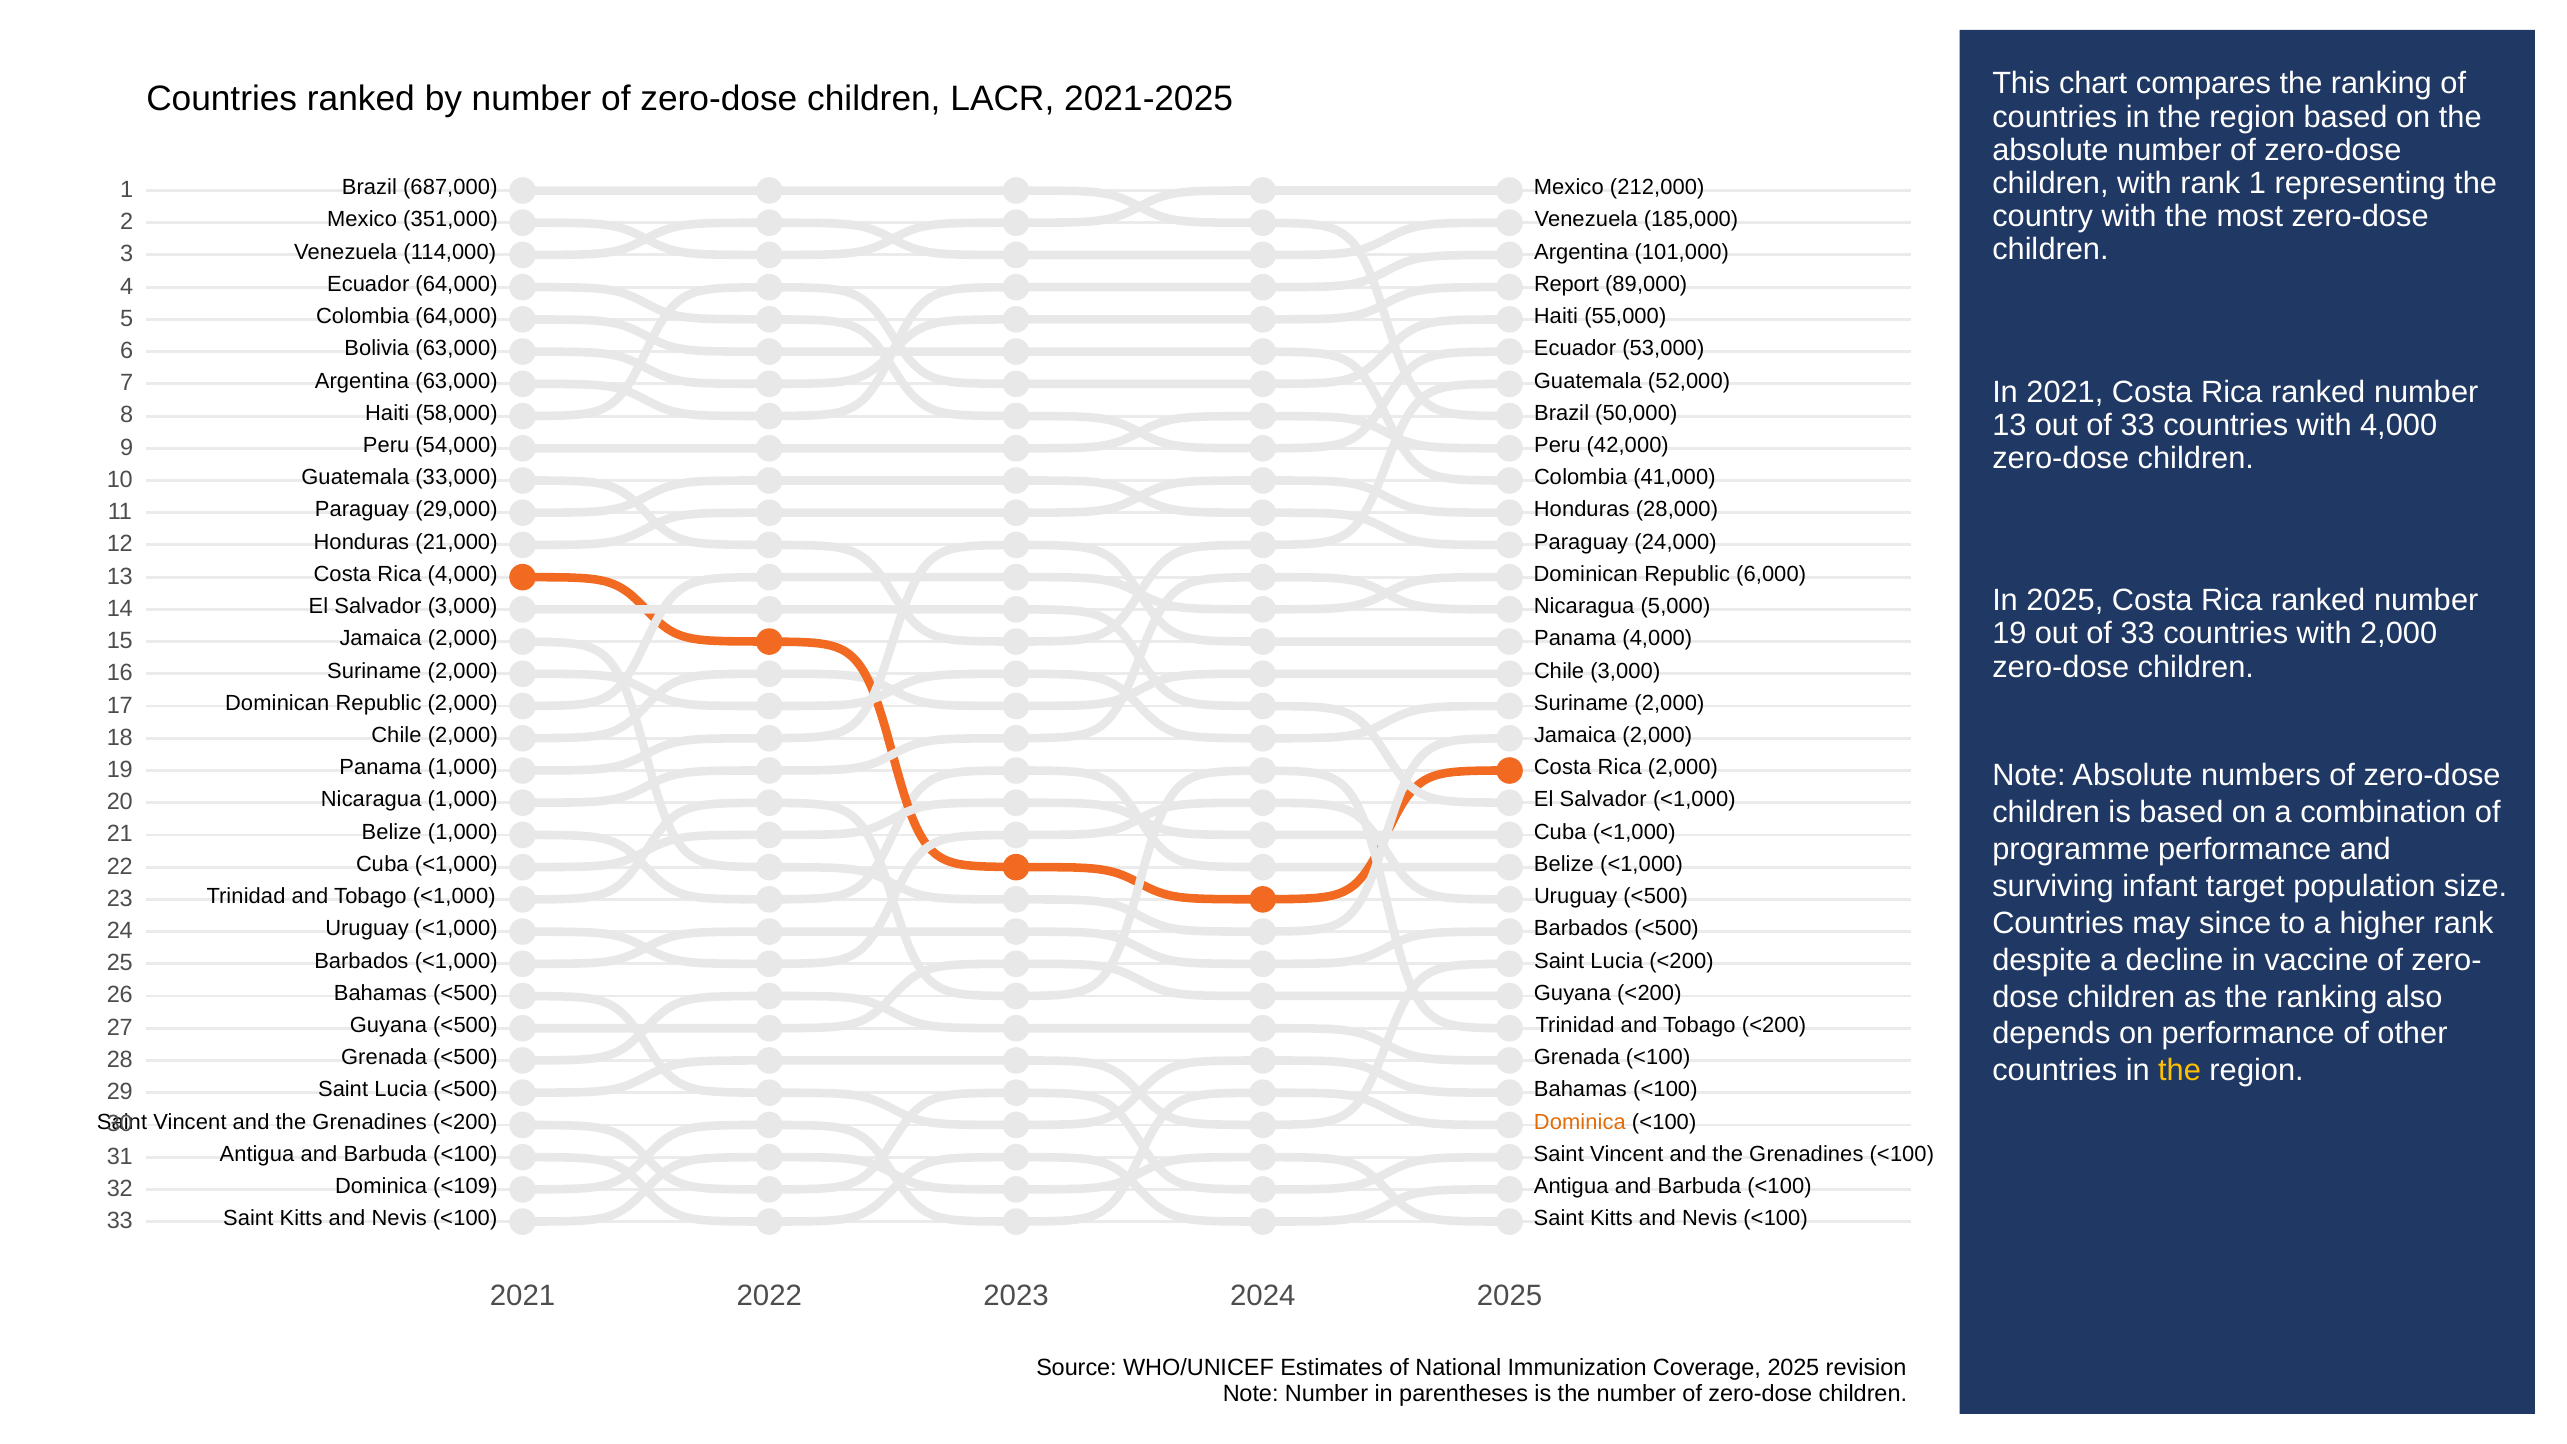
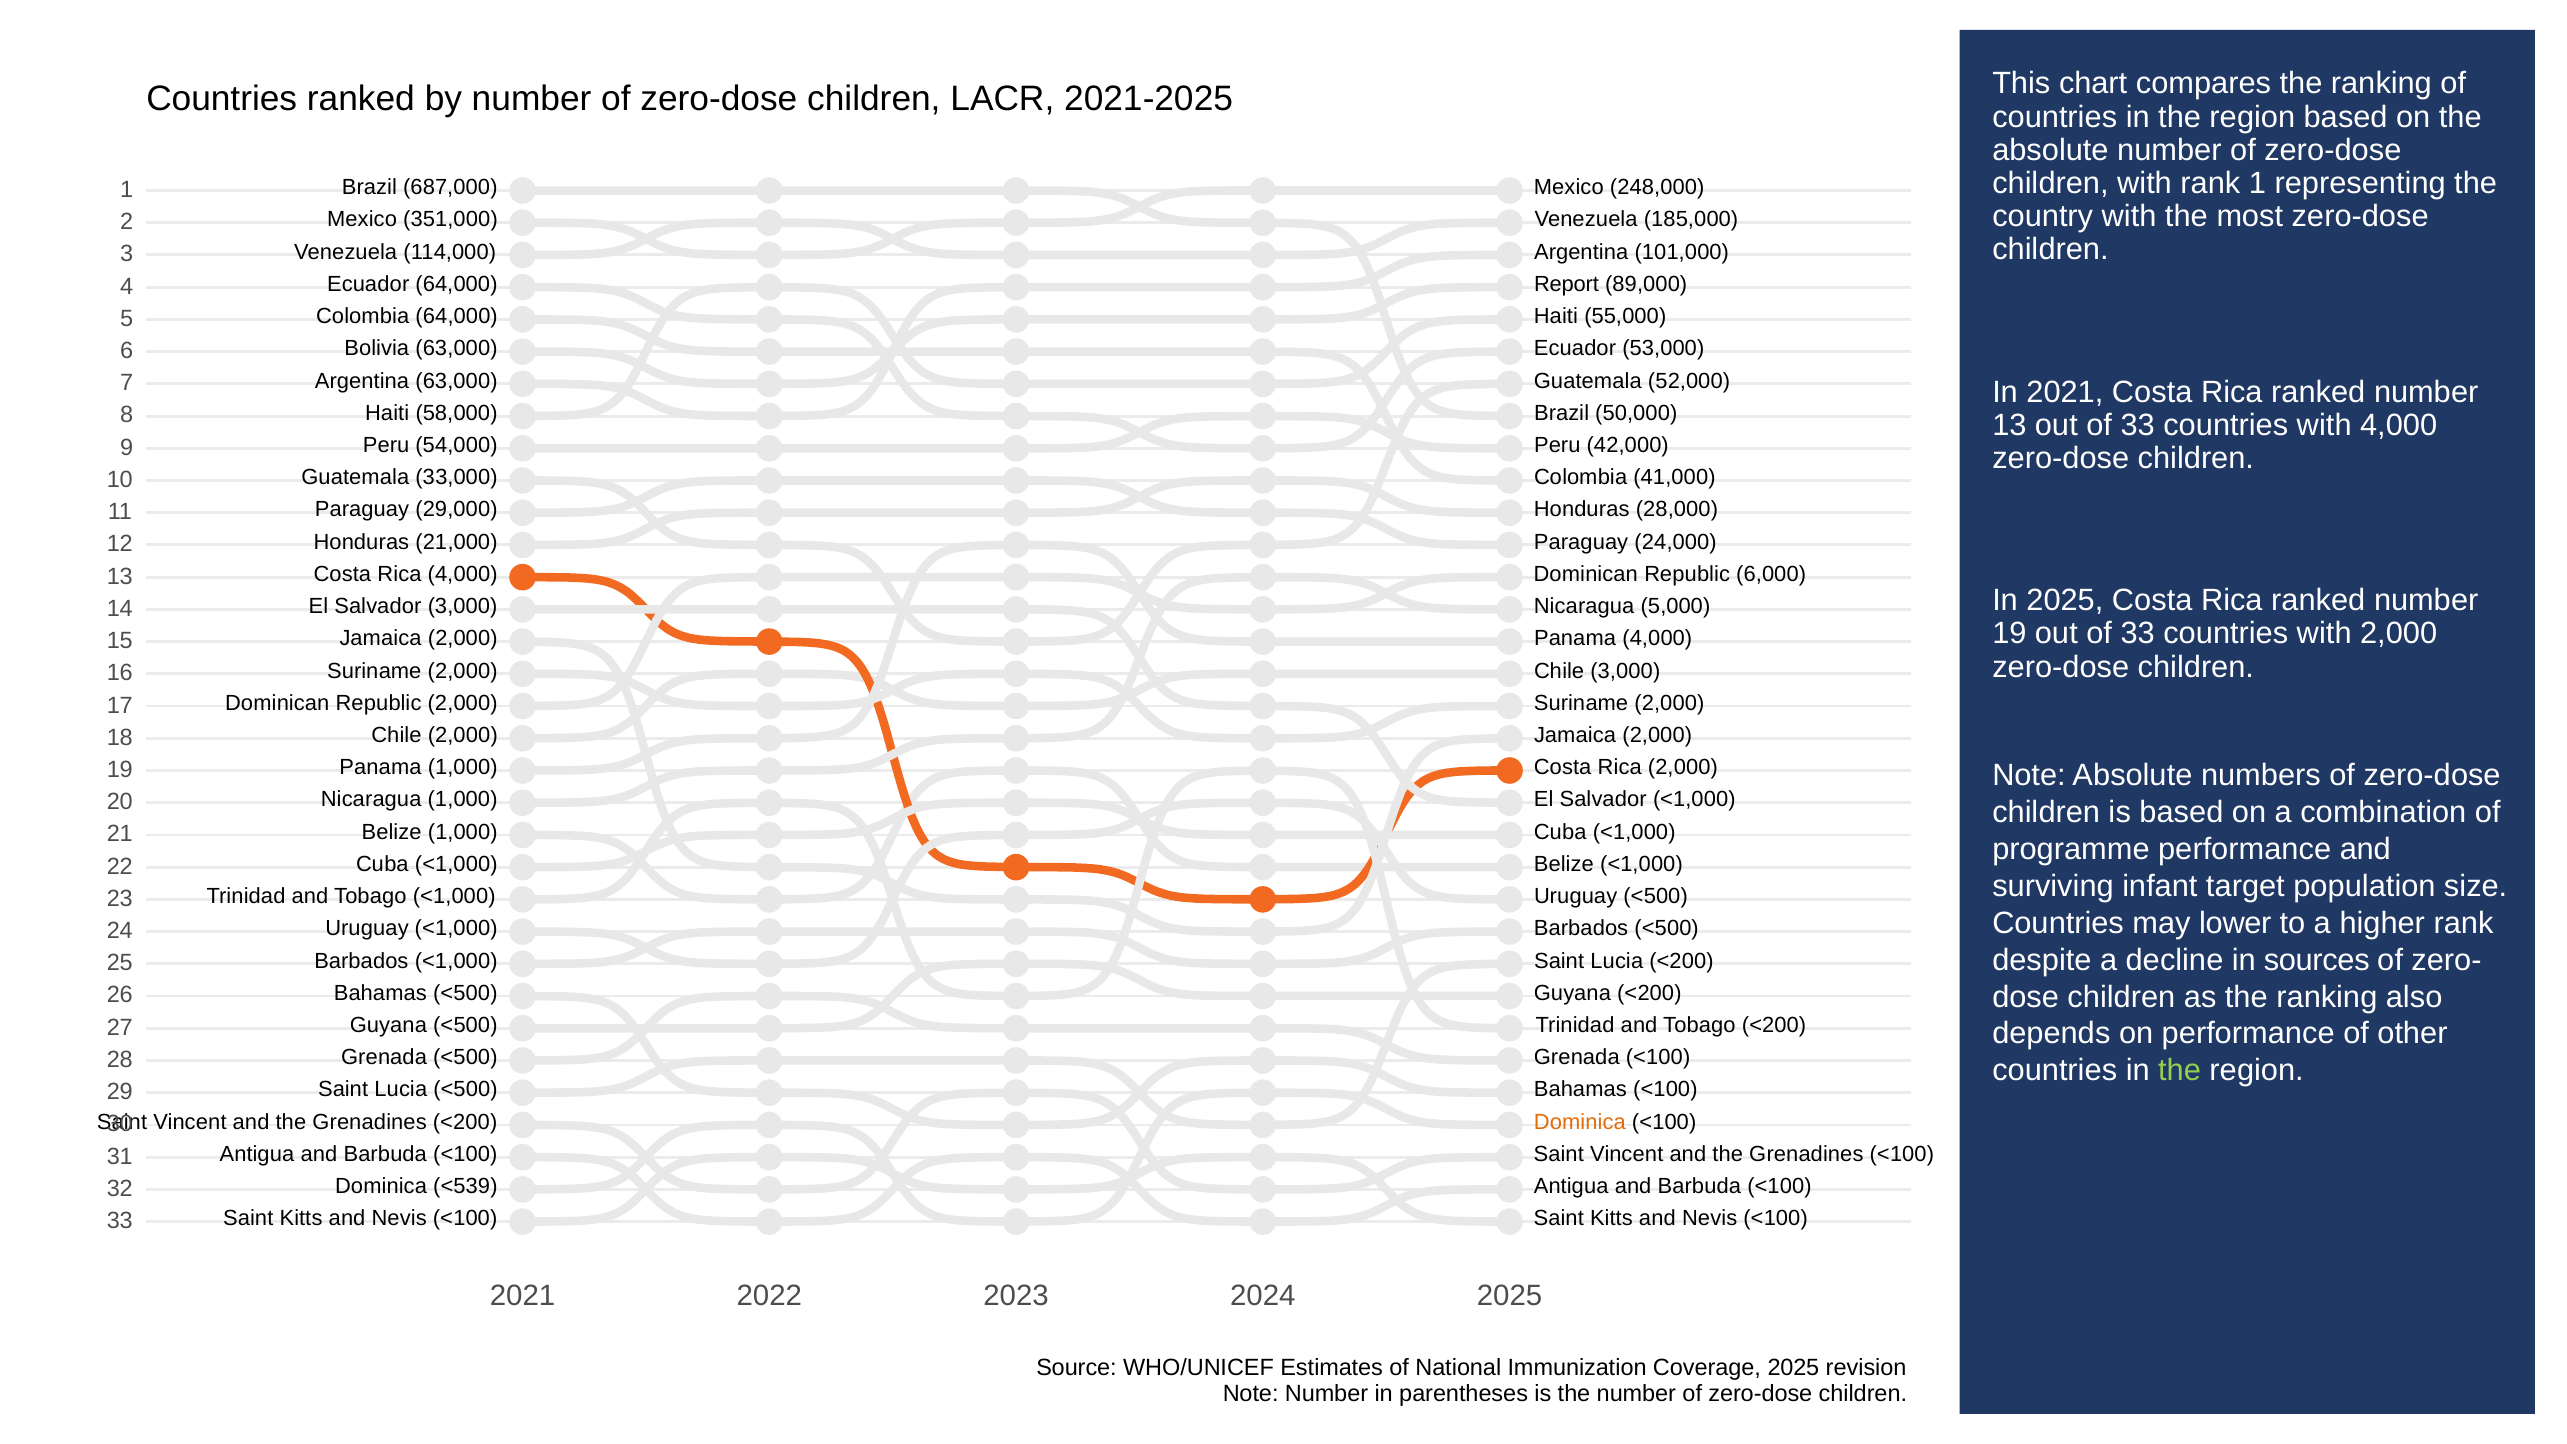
212,000: 212,000 -> 248,000 (1657, 187)
since: since -> lower (2235, 923)
vaccine: vaccine -> sources (2317, 960)
the colour: yellow -> light green (2180, 1071)
<109: <109 -> <539 (465, 1186)
